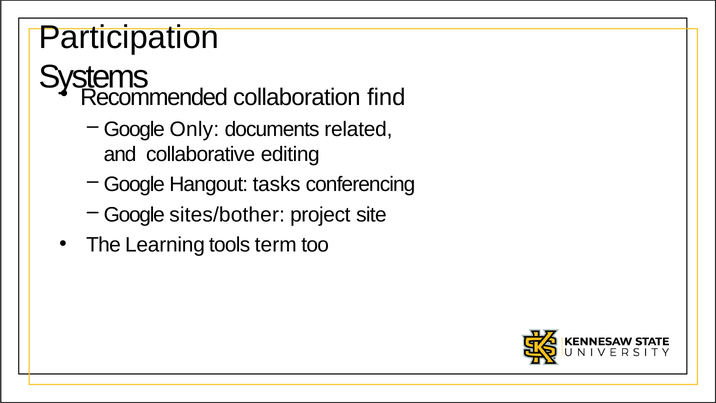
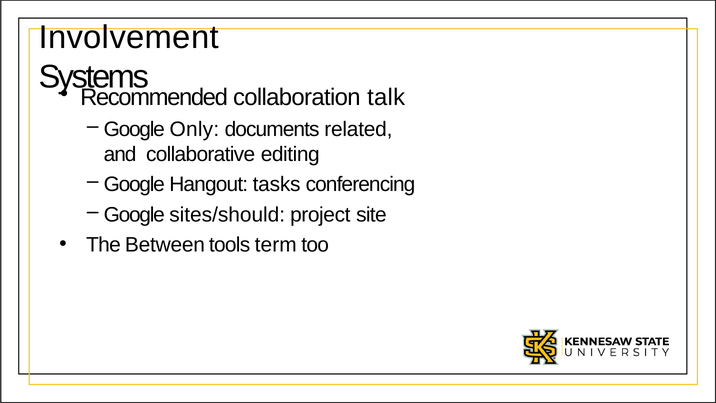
Participation: Participation -> Involvement (129, 38)
find: find -> talk (386, 97)
sites/bother: sites/bother -> sites/should (227, 215)
Learning: Learning -> Between (165, 245)
